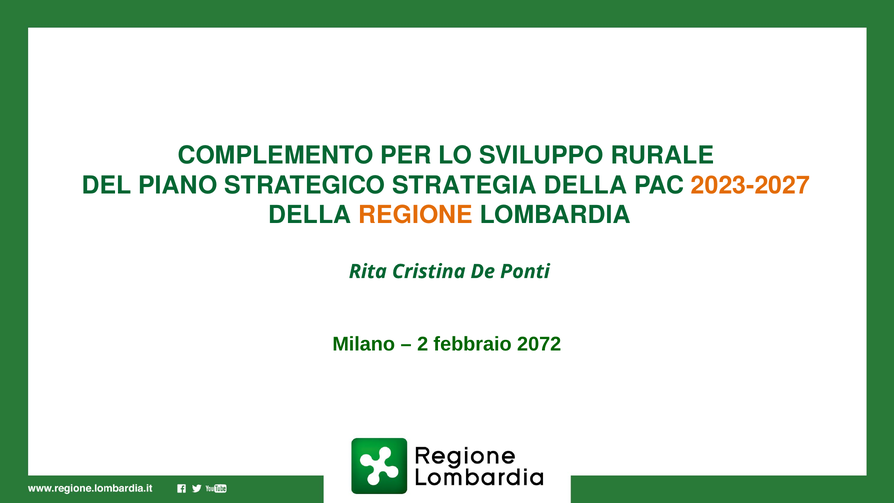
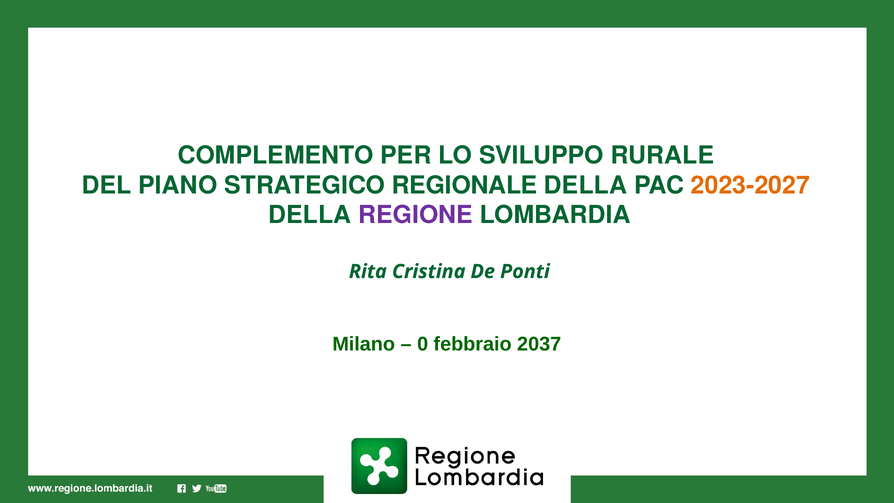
STRATEGIA: STRATEGIA -> REGIONALE (465, 185)
REGIONE colour: orange -> purple (416, 215)
2: 2 -> 0 (423, 344)
2072: 2072 -> 2037 (539, 344)
